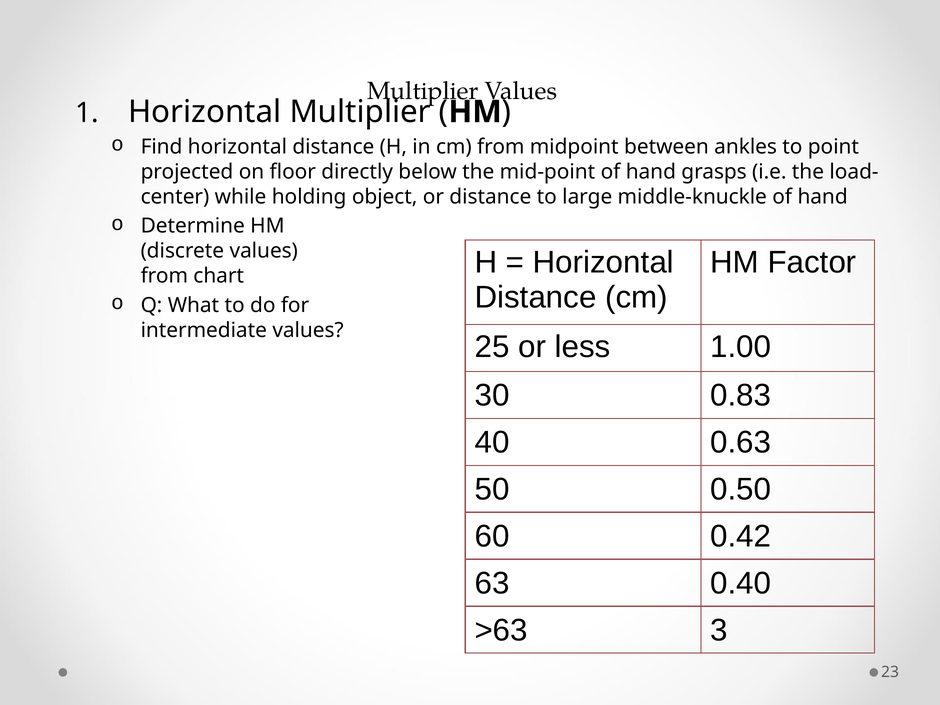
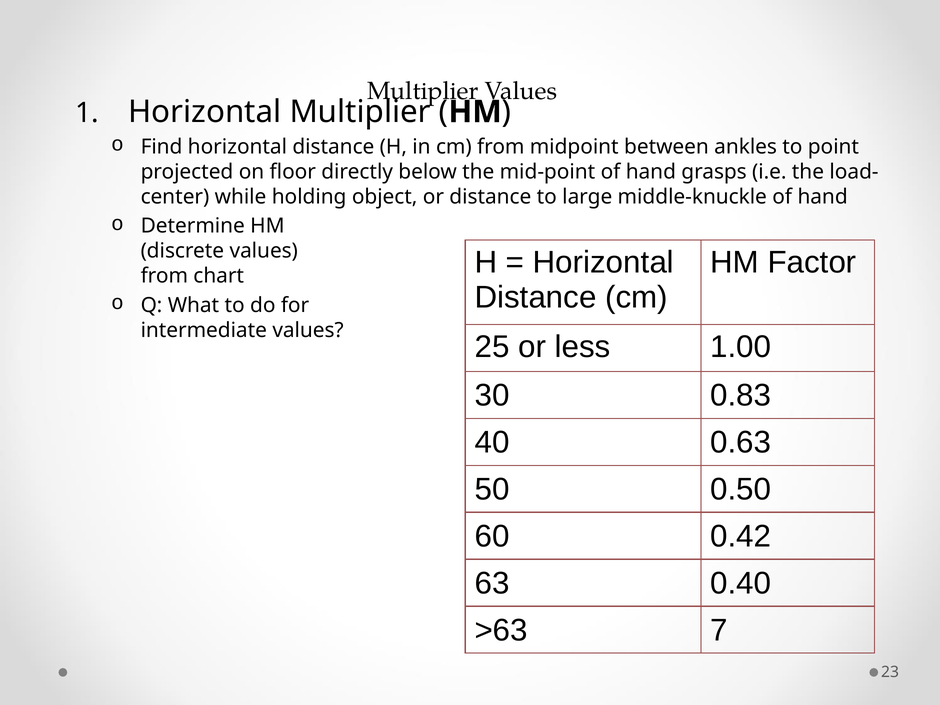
3: 3 -> 7 (719, 630)
